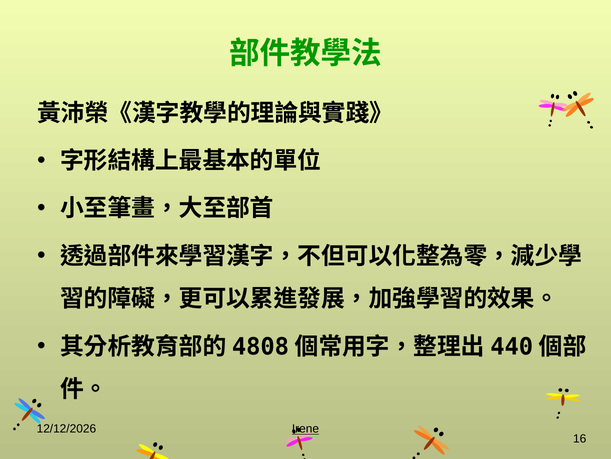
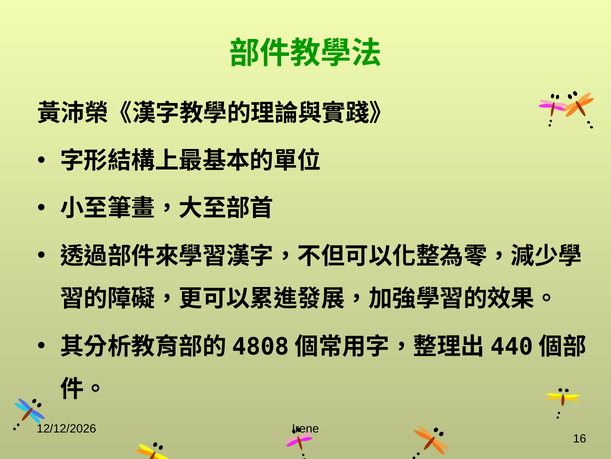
Irene underline: present -> none (305, 428)
